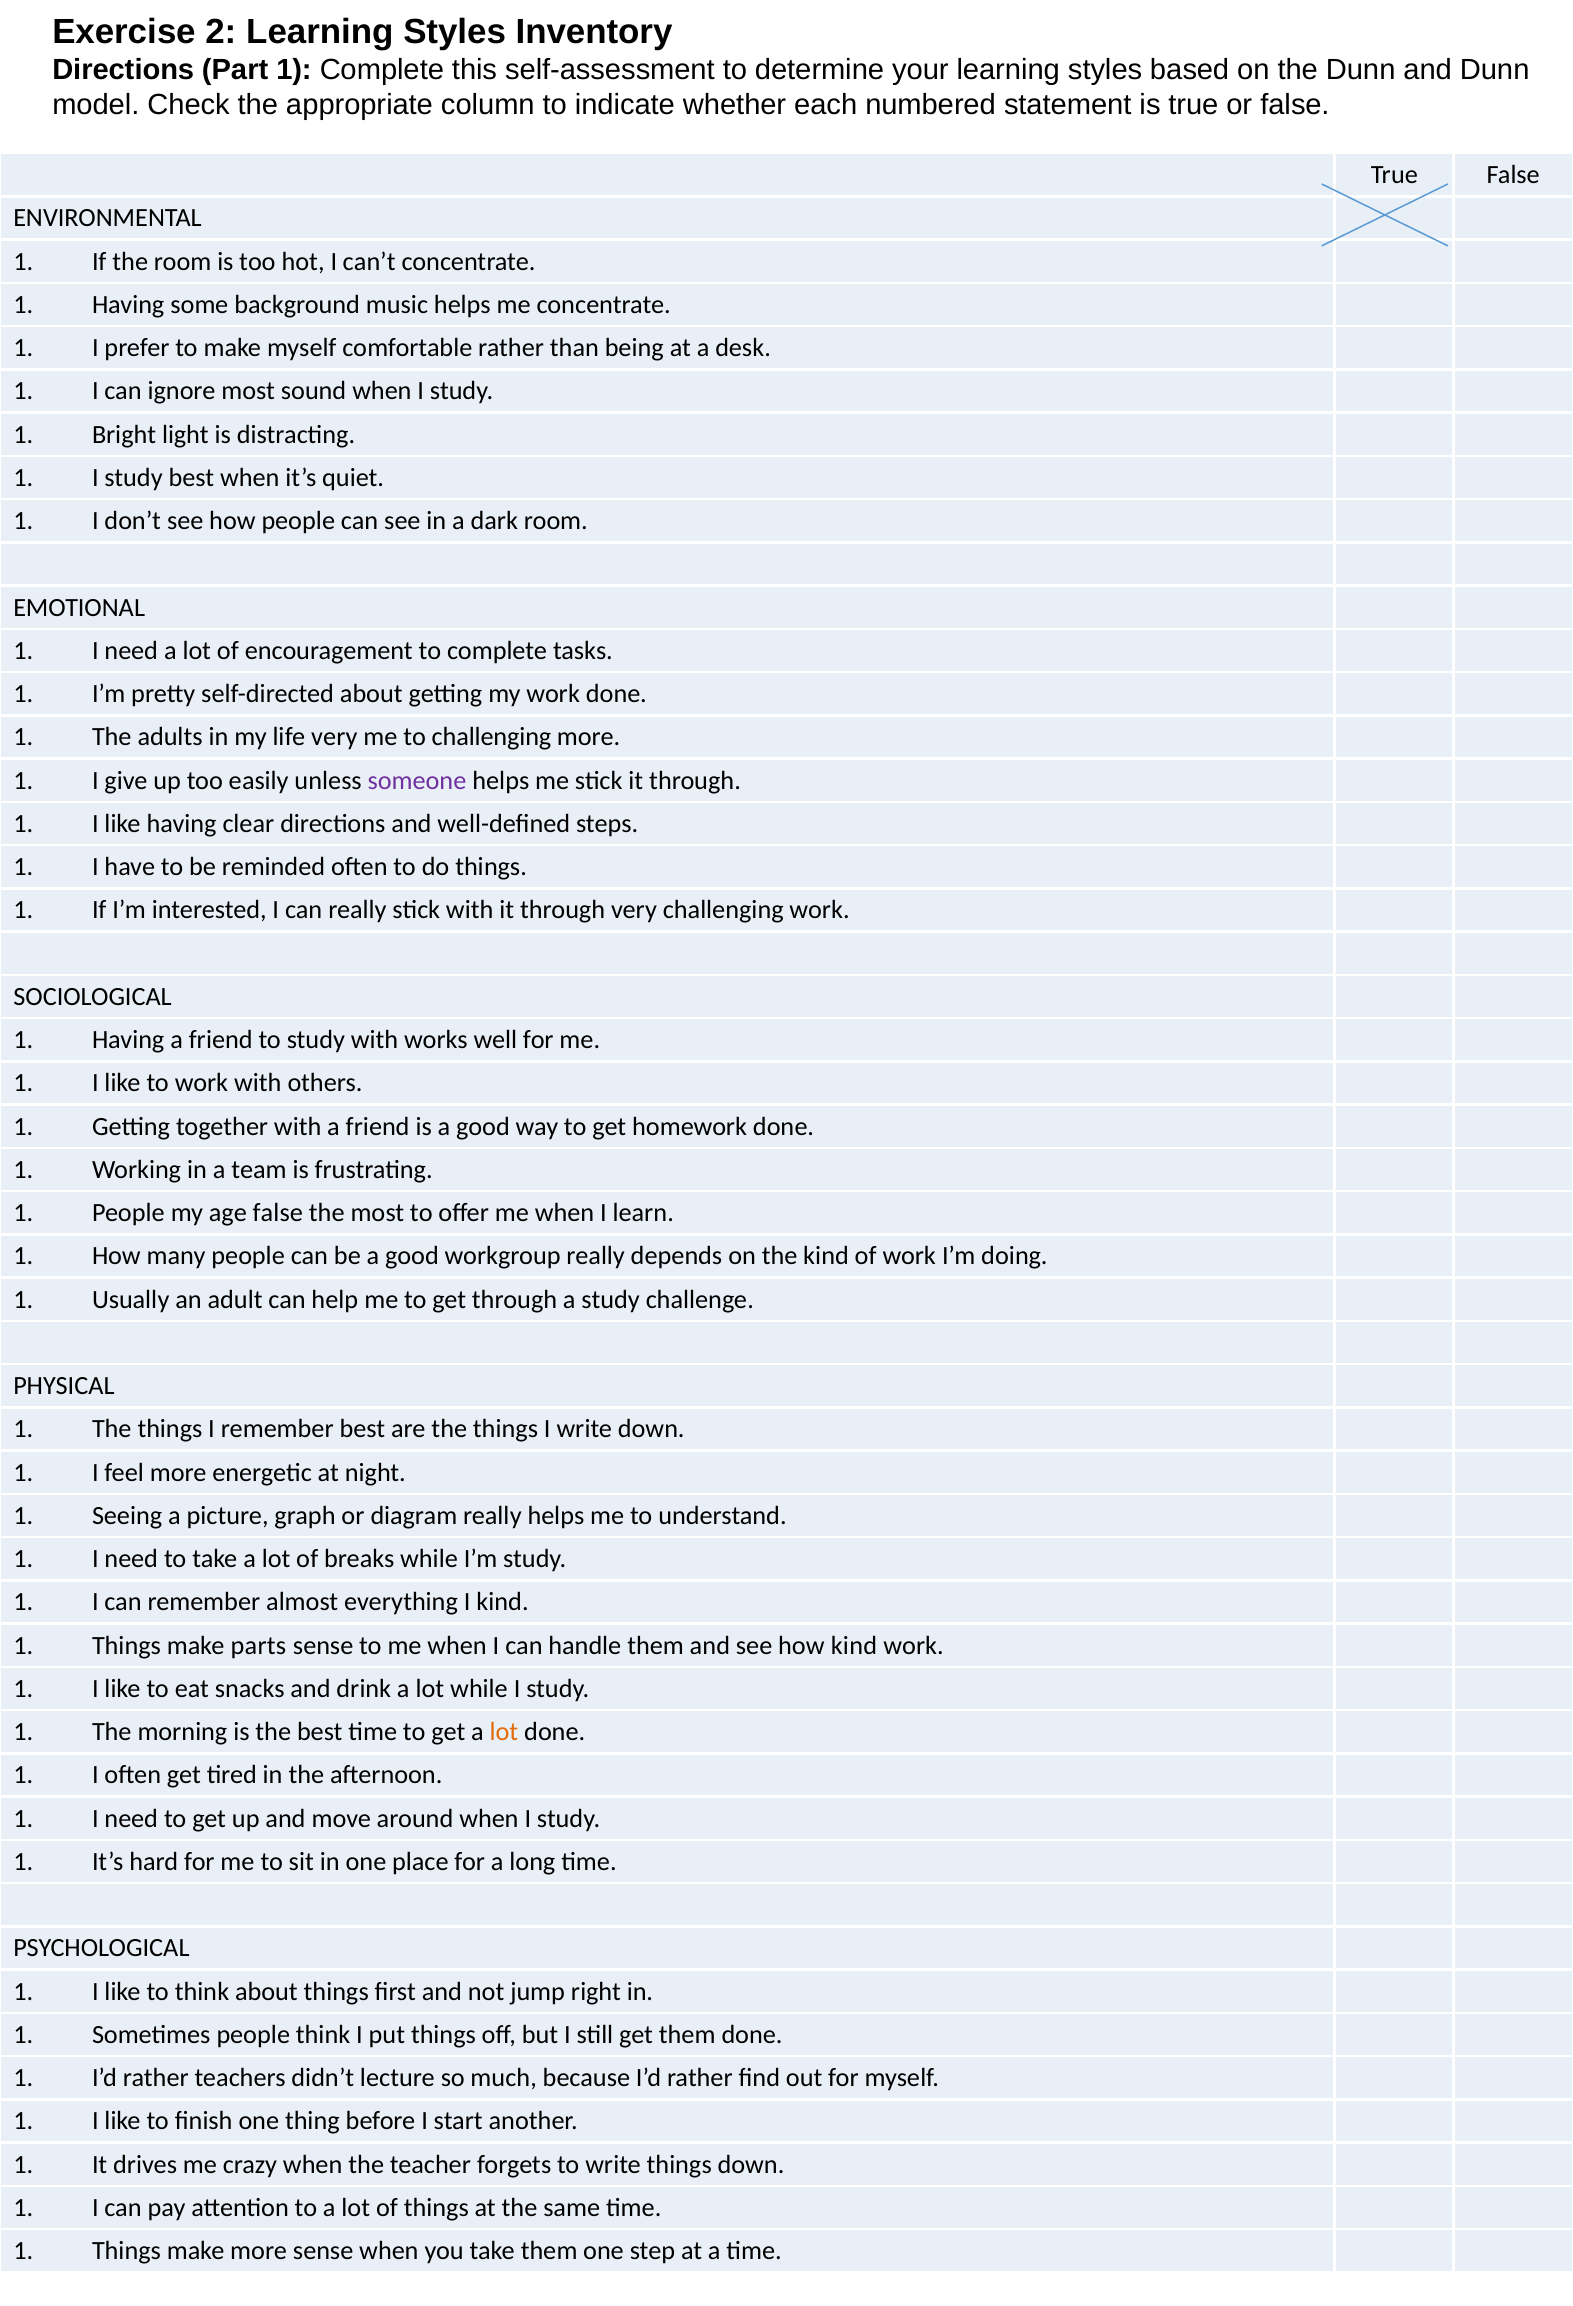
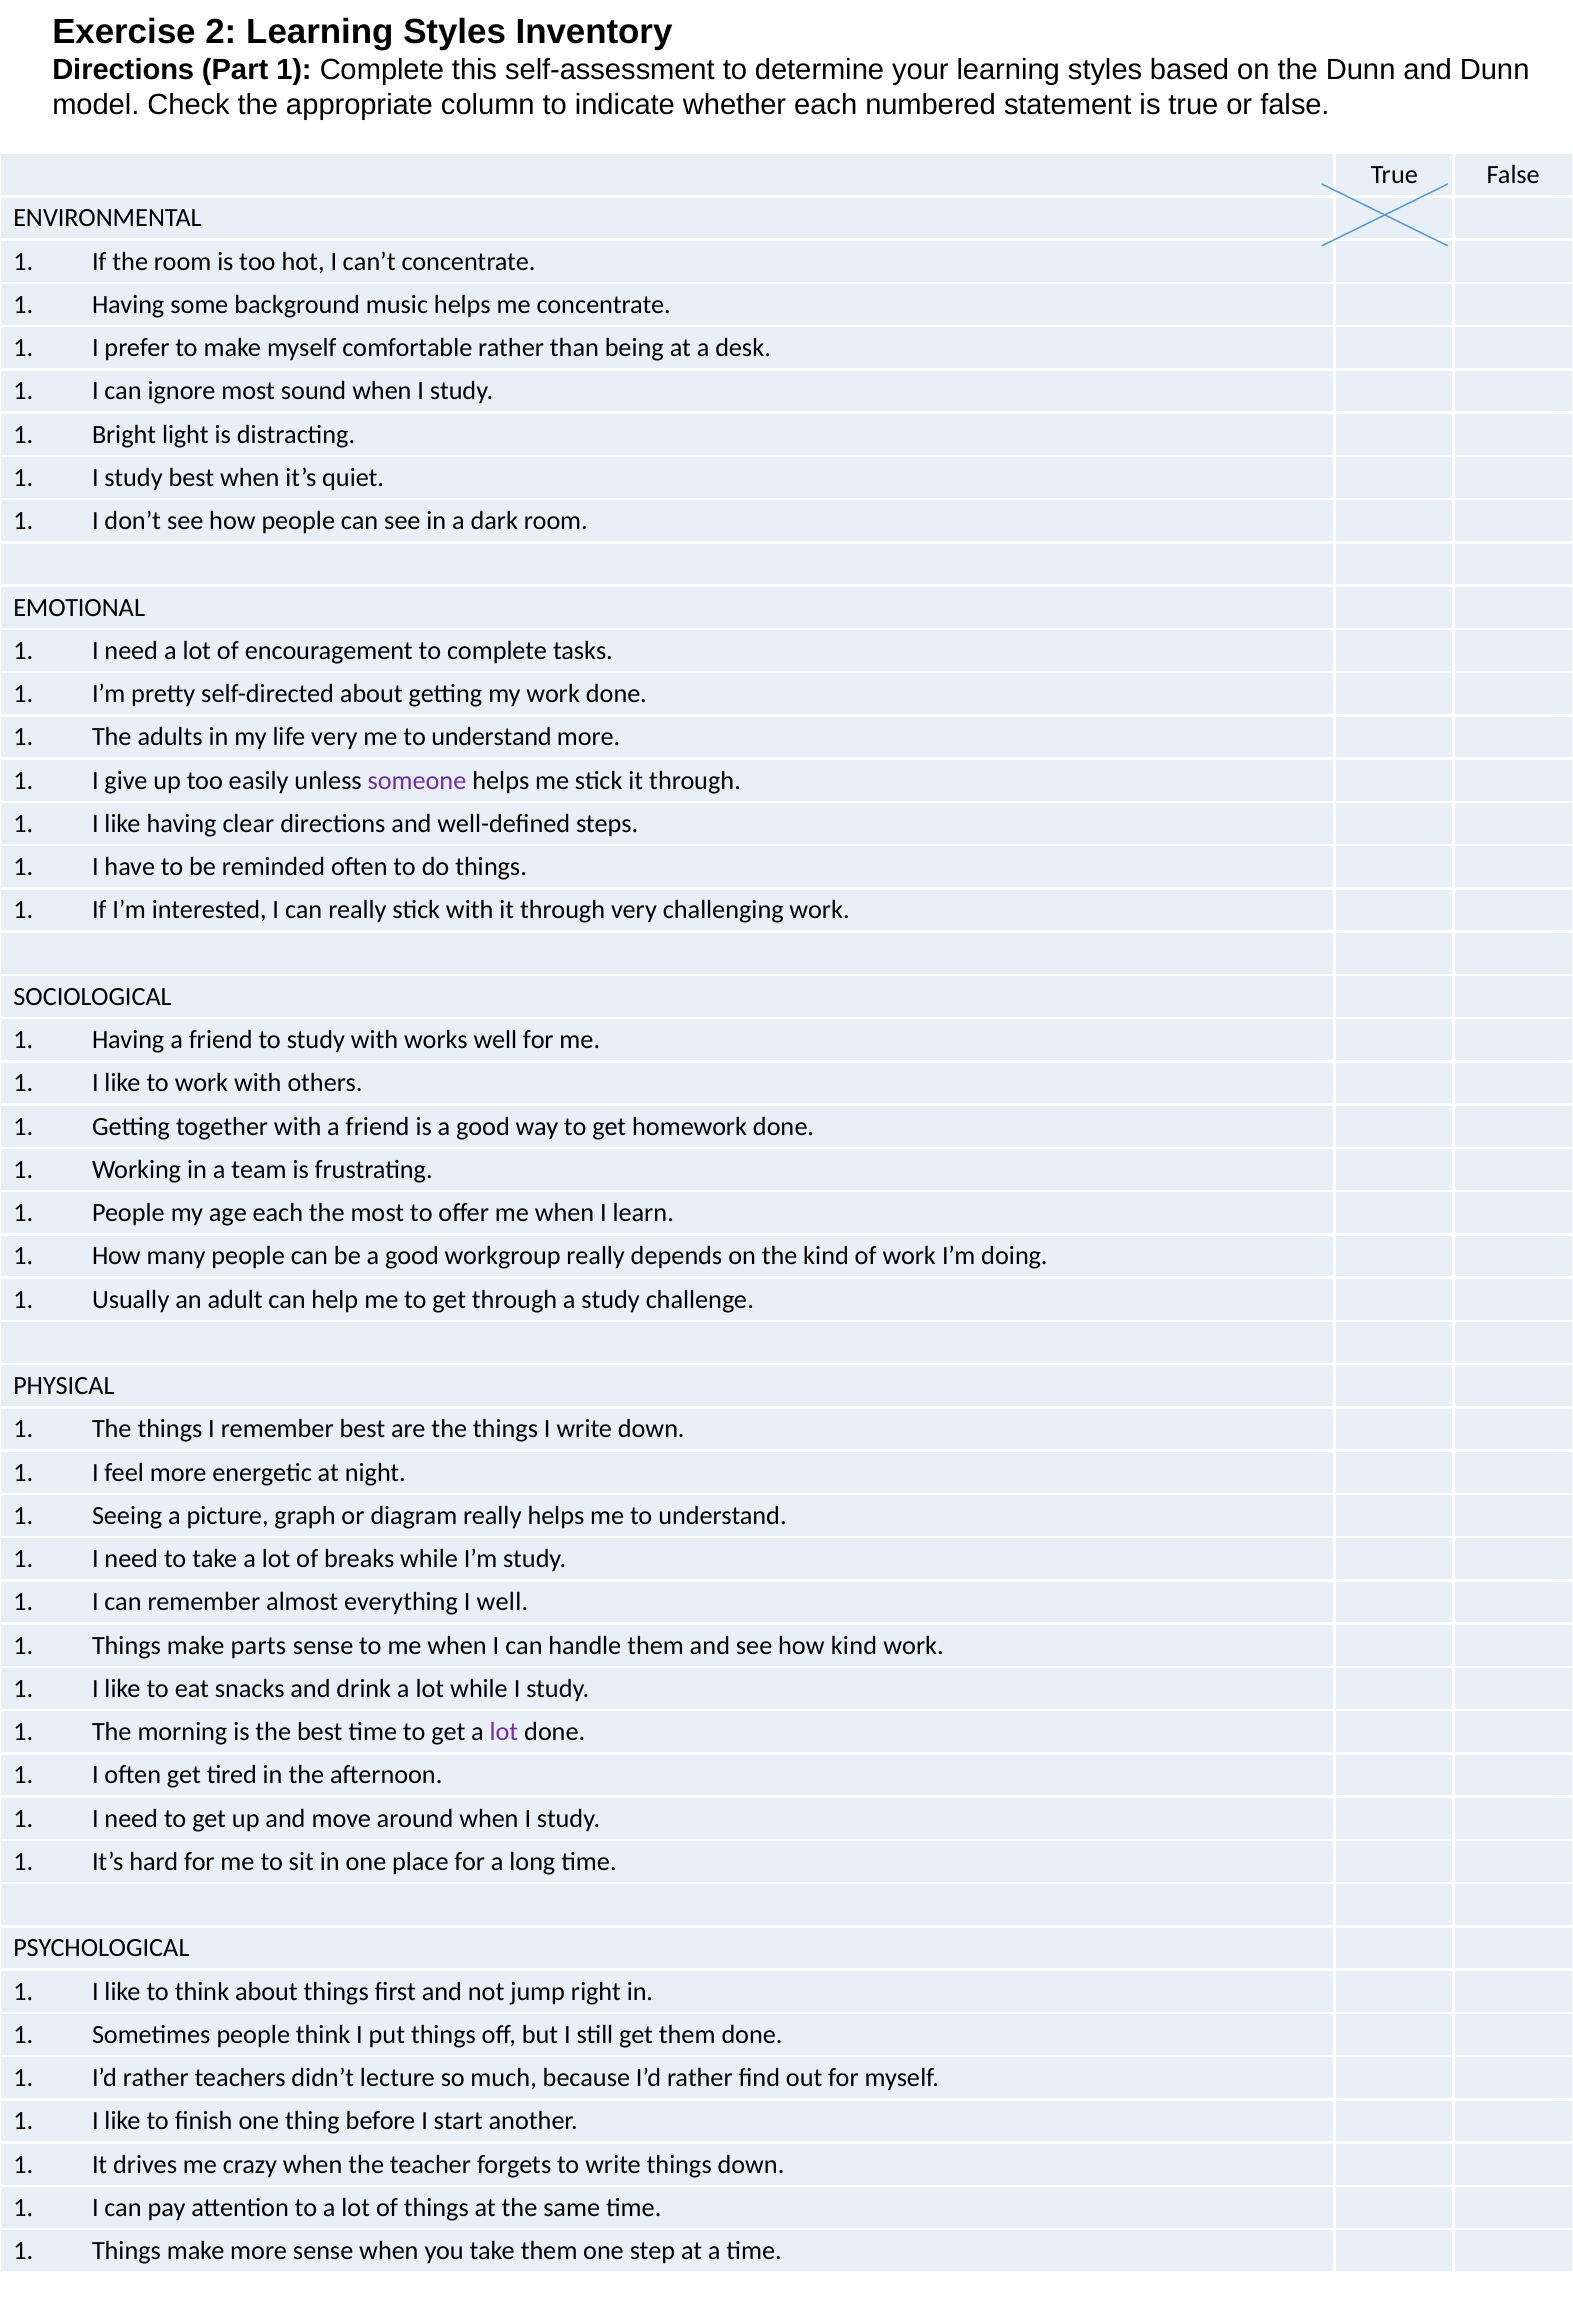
challenging: challenging -> understand (492, 738)
age false: false -> each (278, 1214)
I kind: kind -> well (502, 1603)
lot colour: orange -> purple (504, 1733)
